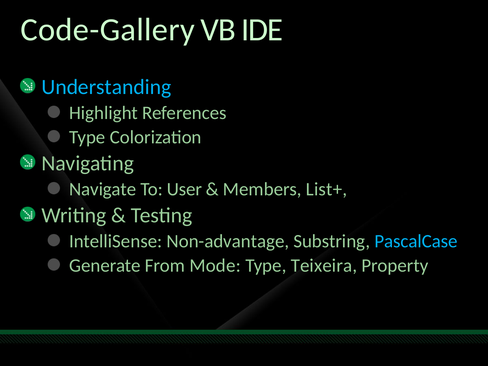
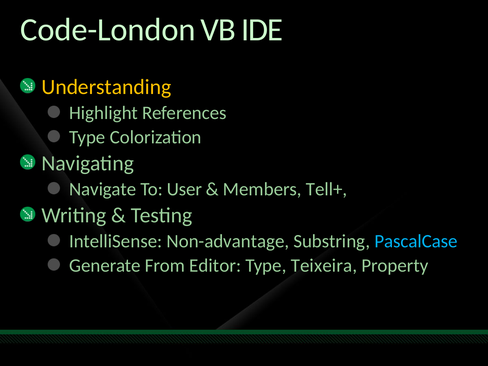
Code-Gallery: Code-Gallery -> Code-London (108, 30)
Understanding colour: light blue -> yellow (106, 87)
List+: List+ -> Tell+ (327, 189)
Mode: Mode -> Editor (215, 266)
